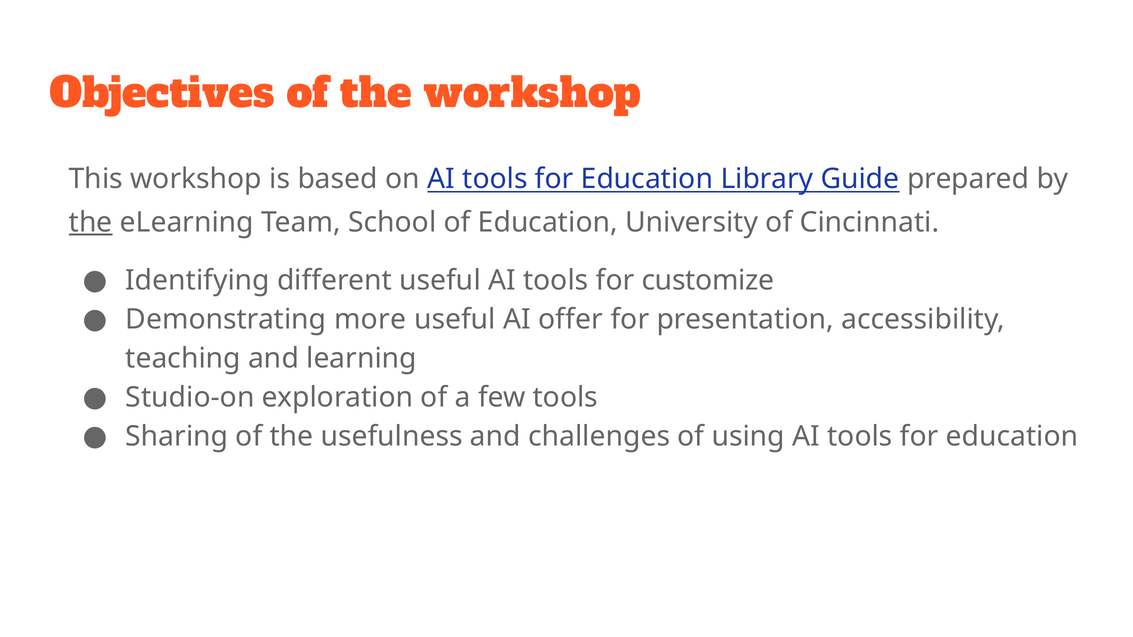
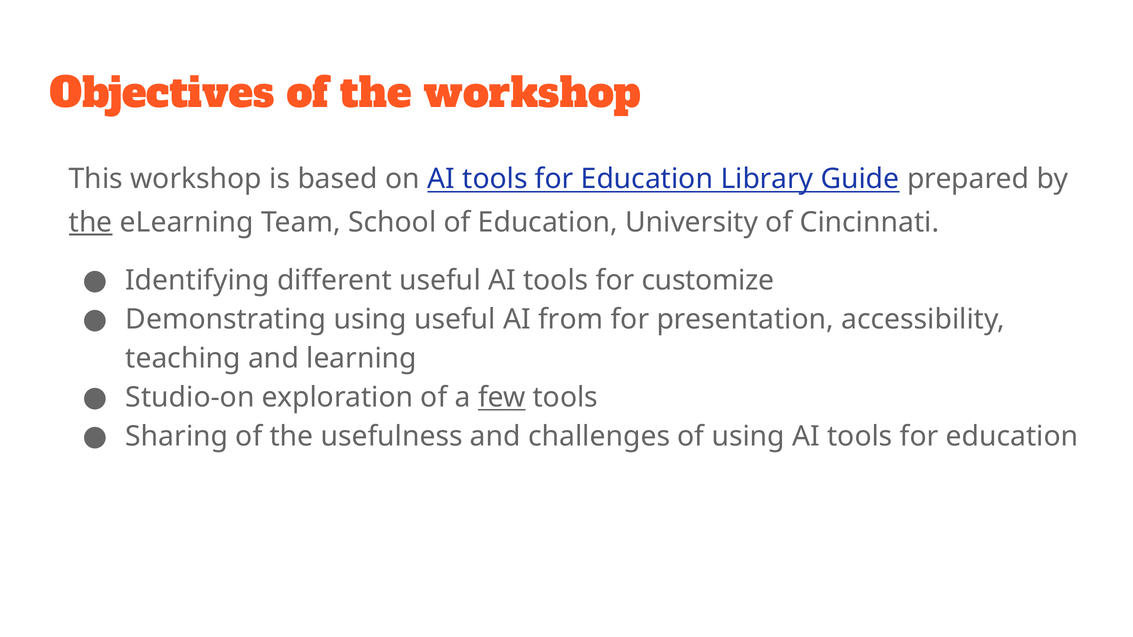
Demonstrating more: more -> using (370, 319)
offer: offer -> from (571, 319)
few underline: none -> present (502, 398)
